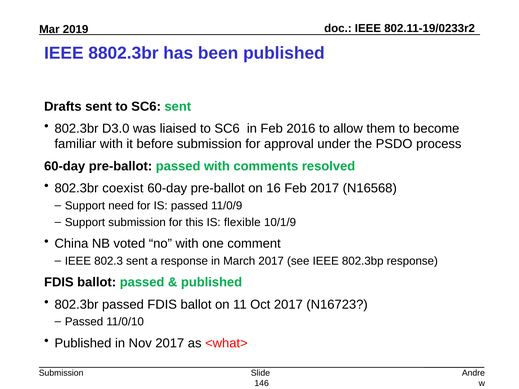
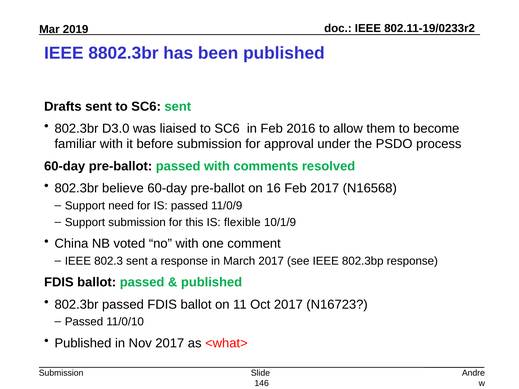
coexist: coexist -> believe (123, 188)
